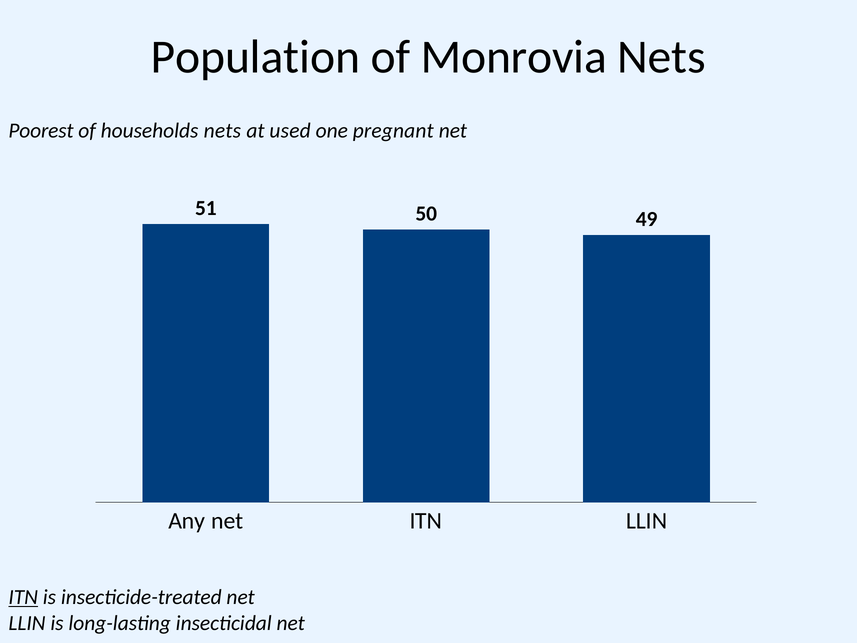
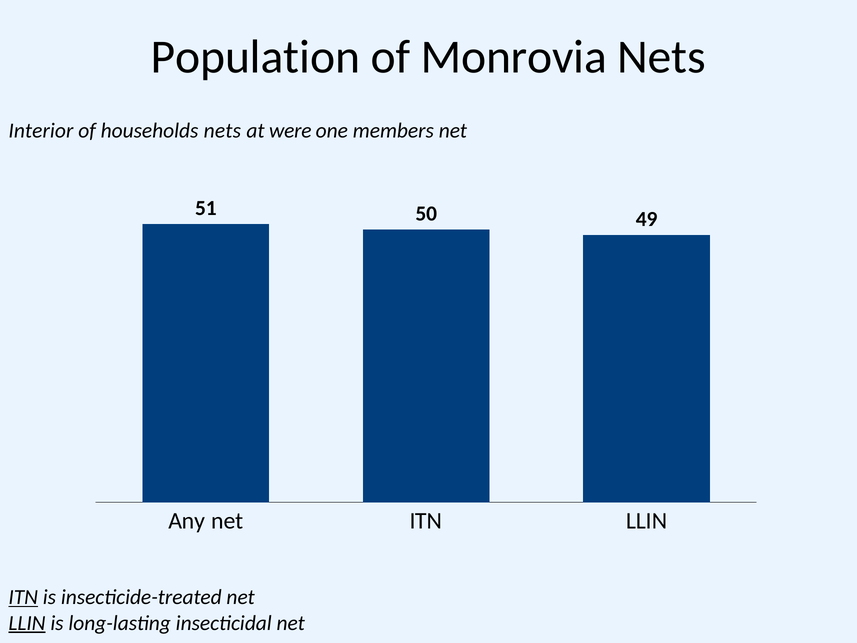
Poorest: Poorest -> Interior (41, 131)
used: used -> were (290, 131)
pregnant: pregnant -> members (393, 131)
LLIN underline: none -> present (27, 623)
